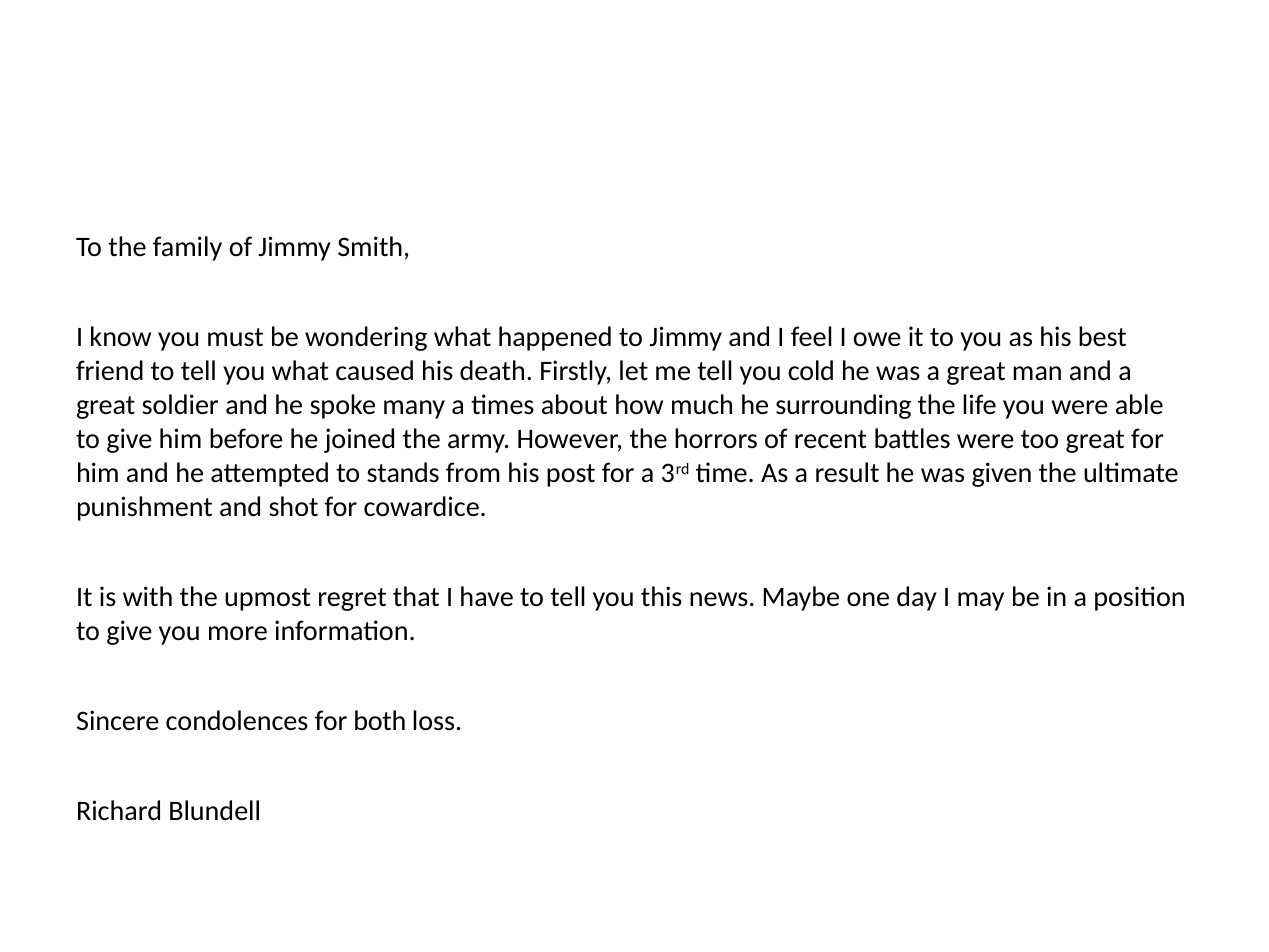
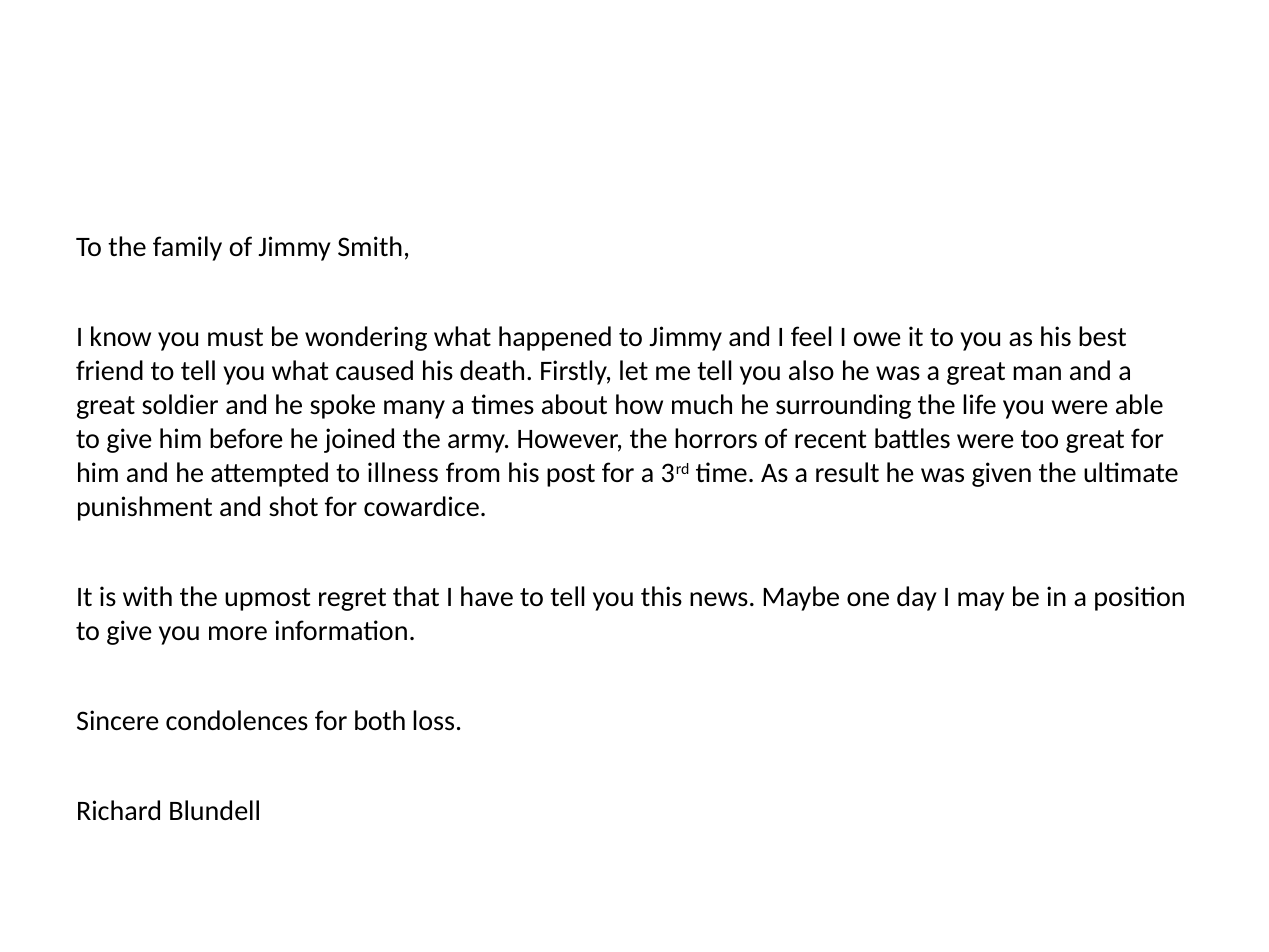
cold: cold -> also (811, 371)
stands: stands -> illness (403, 473)
